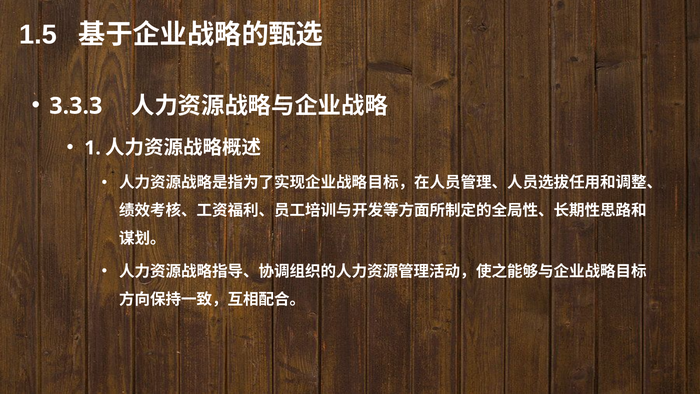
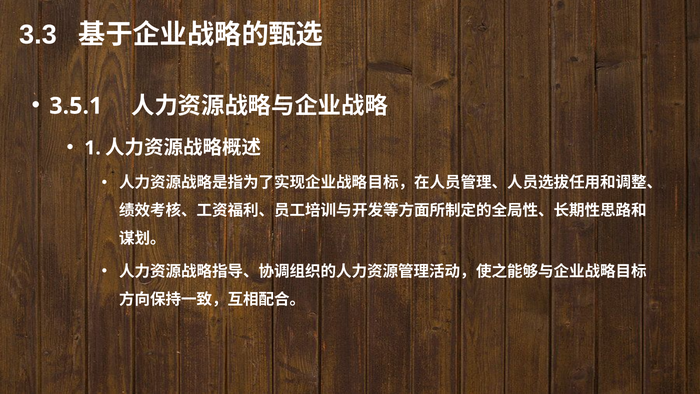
1.5: 1.5 -> 3.3 (38, 35)
3.3.3: 3.3.3 -> 3.5.1 (76, 106)
